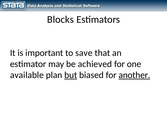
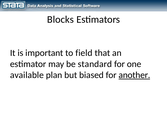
save: save -> field (84, 53)
achieved: achieved -> standard (95, 64)
but underline: present -> none (71, 75)
